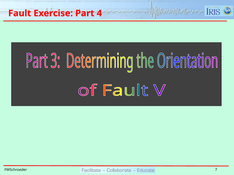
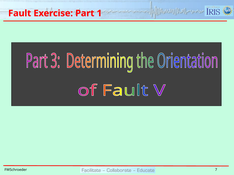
4: 4 -> 1 (99, 13)
